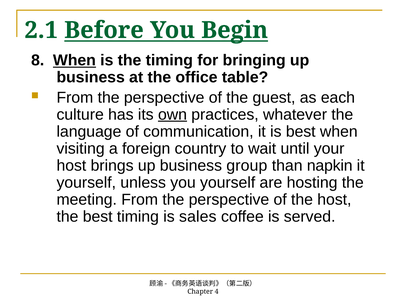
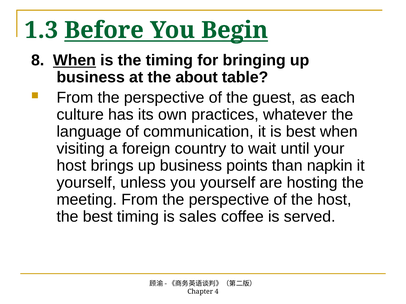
2.1: 2.1 -> 1.3 (41, 30)
office: office -> about (197, 77)
own underline: present -> none (172, 115)
group: group -> points (247, 166)
